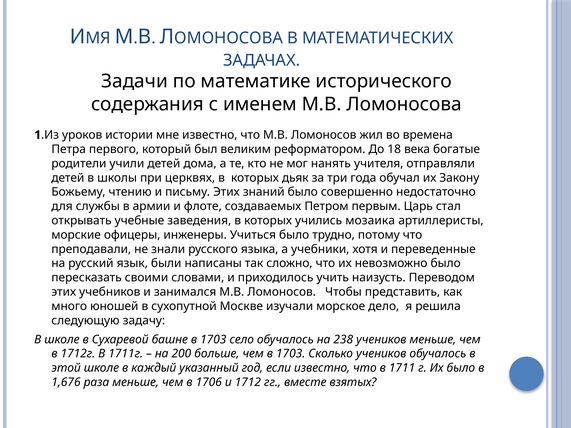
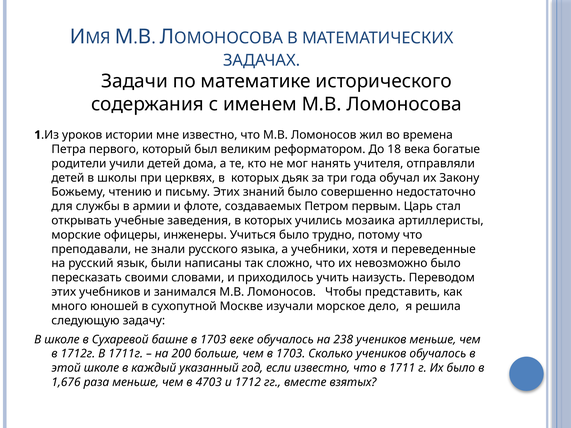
село: село -> веке (242, 340)
1706: 1706 -> 4703 (209, 382)
